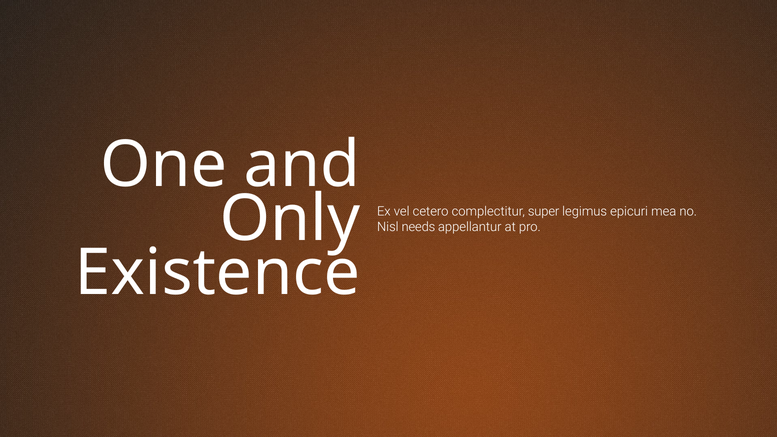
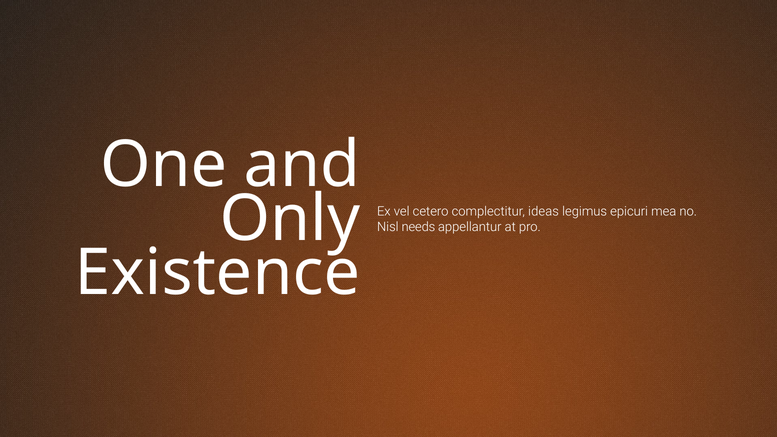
super: super -> ideas (544, 212)
